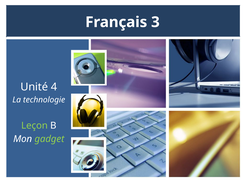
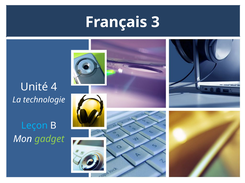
Leçon colour: light green -> light blue (34, 126)
